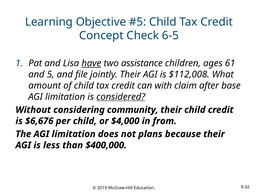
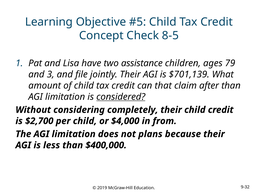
6-5: 6-5 -> 8-5 (170, 36)
have underline: present -> none (91, 63)
61: 61 -> 79 (230, 63)
5: 5 -> 3 (51, 75)
$112,008: $112,008 -> $701,139 (189, 75)
with: with -> that (163, 86)
after base: base -> than (231, 86)
community: community -> completely (133, 110)
$6,676: $6,676 -> $2,700 (39, 121)
